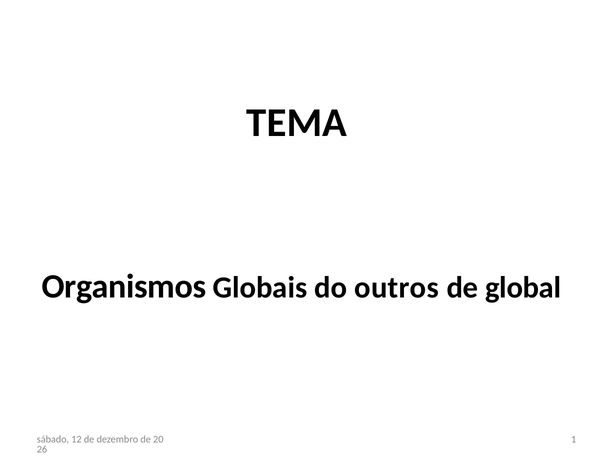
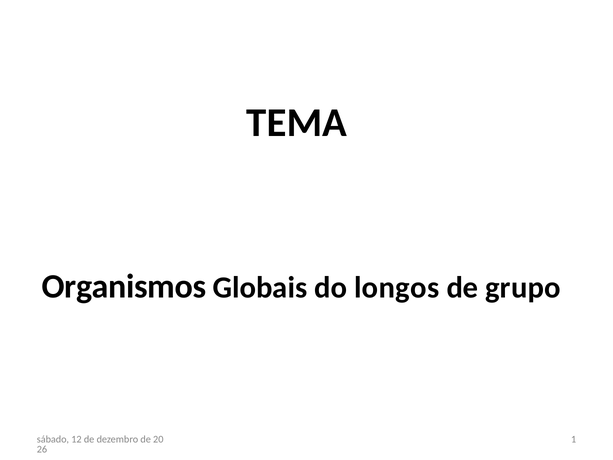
outros: outros -> longos (397, 288)
global: global -> grupo (523, 288)
